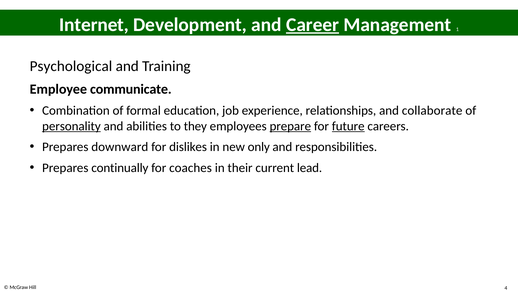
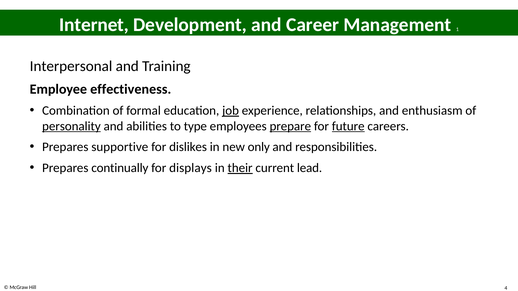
Career underline: present -> none (313, 25)
Psychological: Psychological -> Interpersonal (71, 66)
communicate: communicate -> effectiveness (131, 89)
job underline: none -> present (231, 111)
collaborate: collaborate -> enthusiasm (432, 111)
they: they -> type (195, 126)
downward: downward -> supportive (120, 147)
coaches: coaches -> displays (190, 168)
their underline: none -> present (240, 168)
